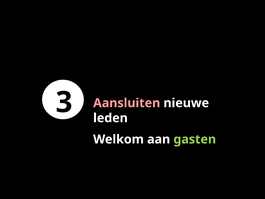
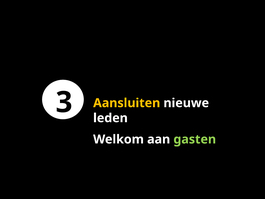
Aansluiten colour: pink -> yellow (127, 103)
